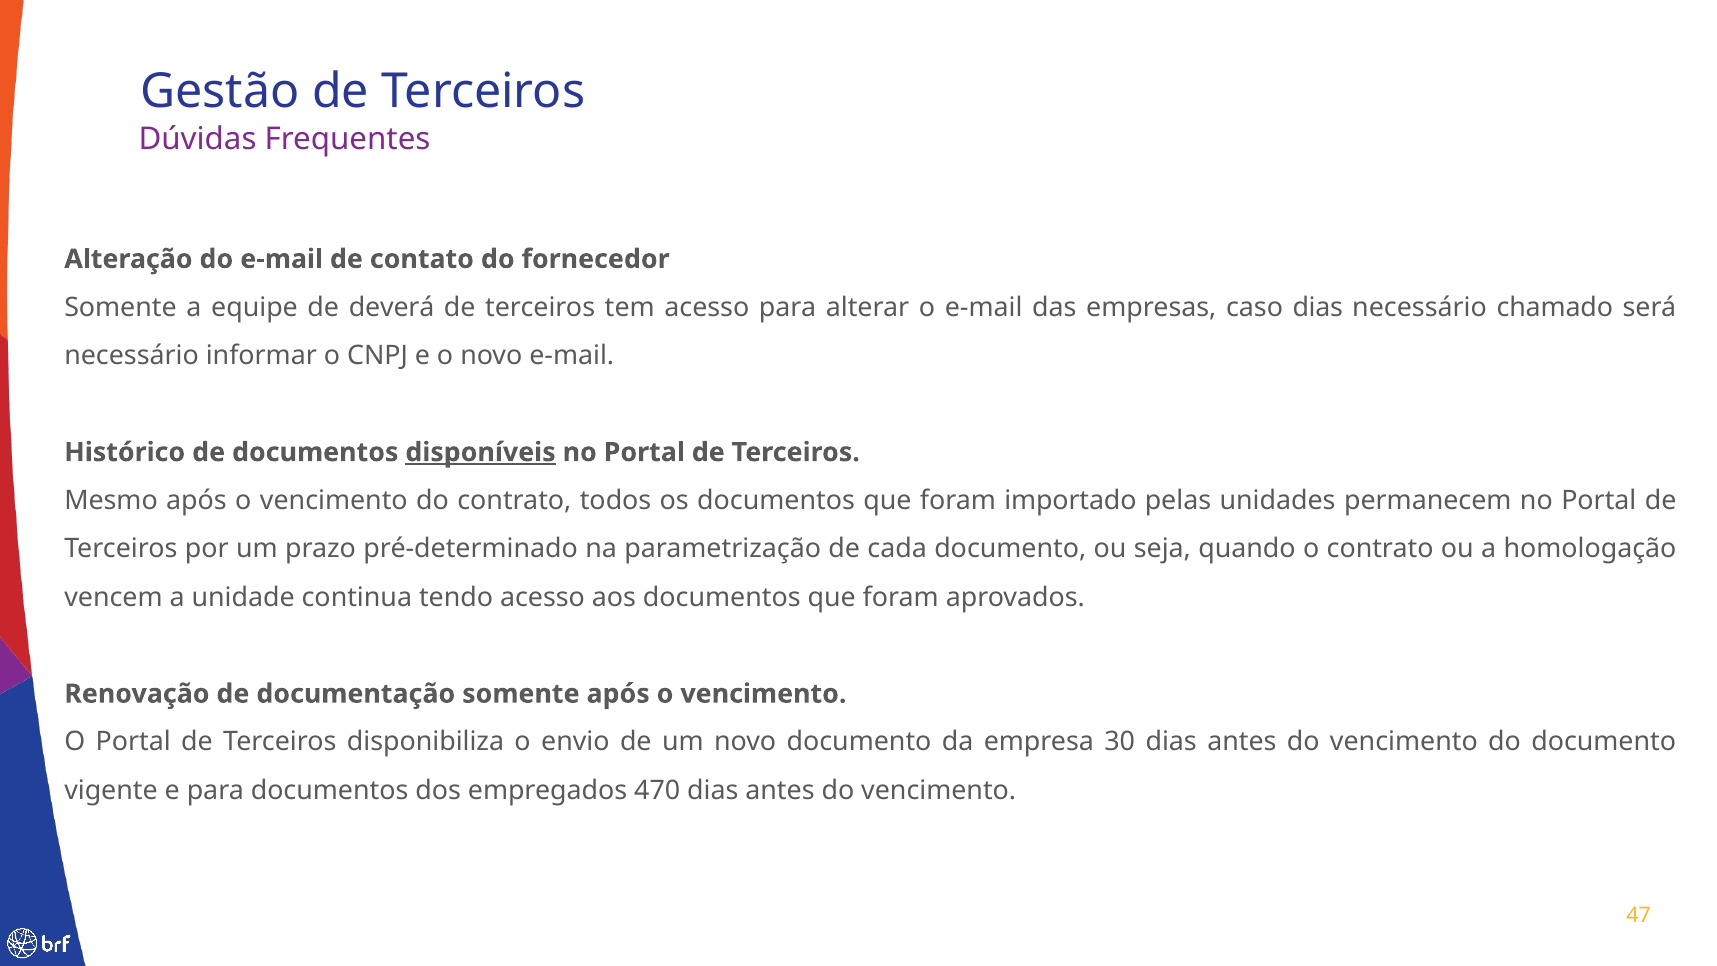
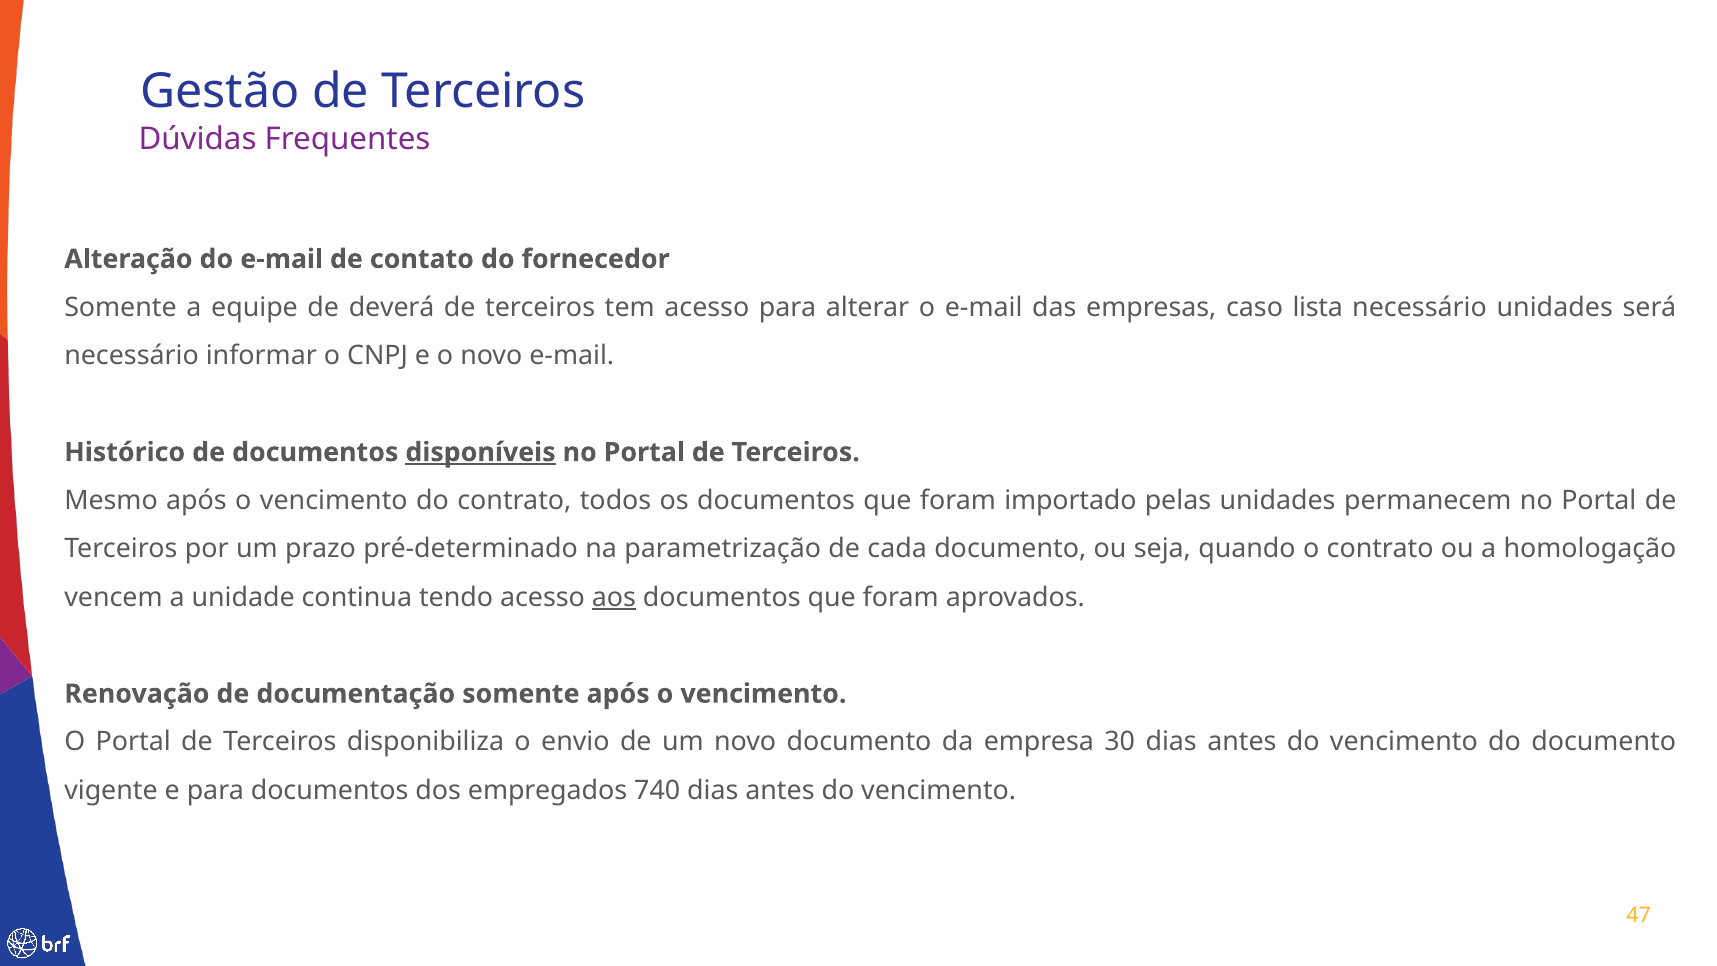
caso dias: dias -> lista (1318, 307)
necessário chamado: chamado -> unidades (1555, 307)
aos underline: none -> present (614, 597)
470: 470 -> 740 (657, 790)
